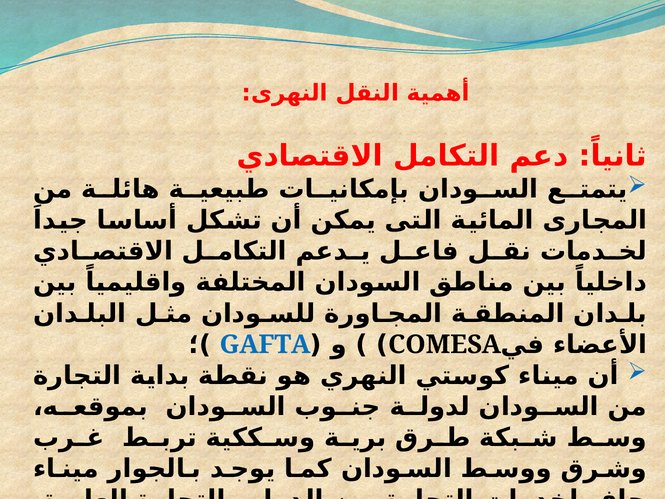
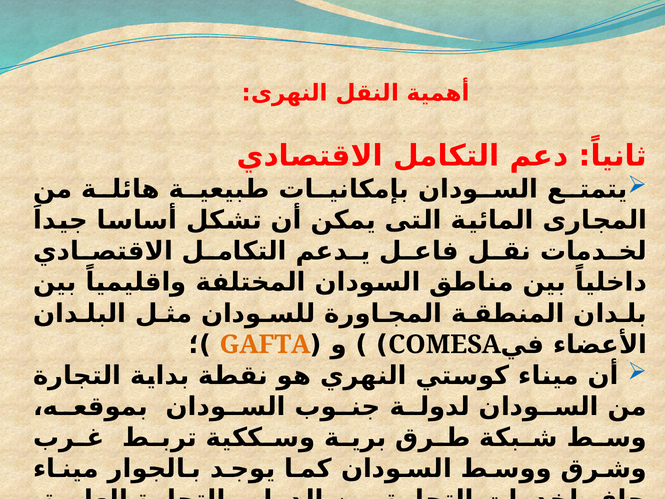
GAFTA colour: blue -> orange (265, 344)
